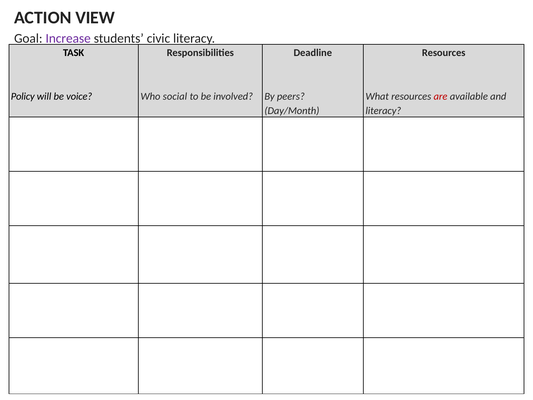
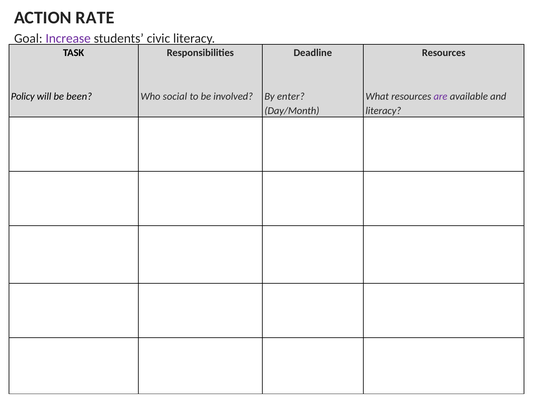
VIEW: VIEW -> RATE (95, 18)
voice: voice -> been (79, 96)
peers: peers -> enter (291, 96)
are colour: red -> purple (441, 96)
